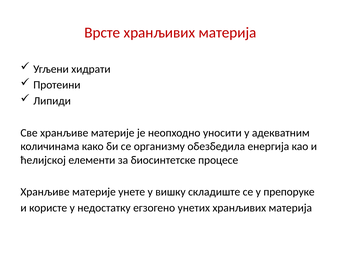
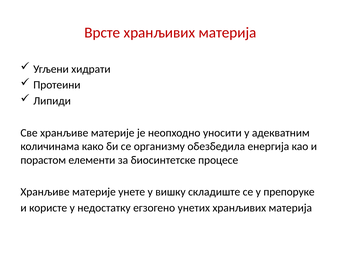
ћелијској: ћелијској -> порастом (43, 160)
